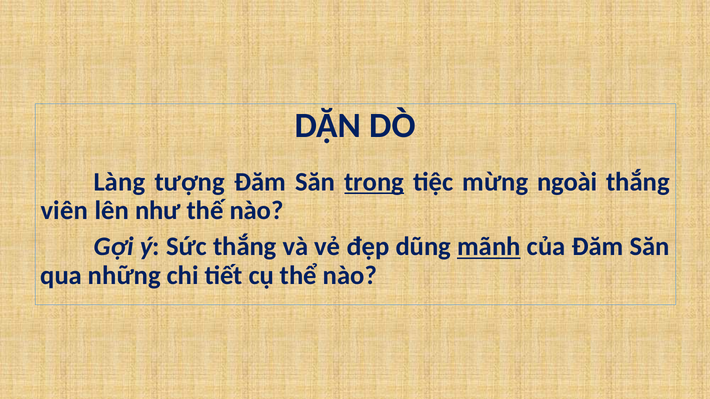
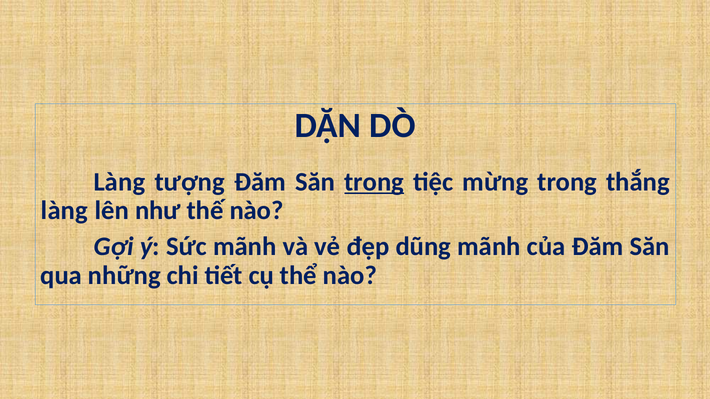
mừng ngoài: ngoài -> trong (567, 182)
viên: viên -> làng (64, 211)
Sức thắng: thắng -> mãnh (245, 247)
mãnh underline: present -> none (489, 247)
